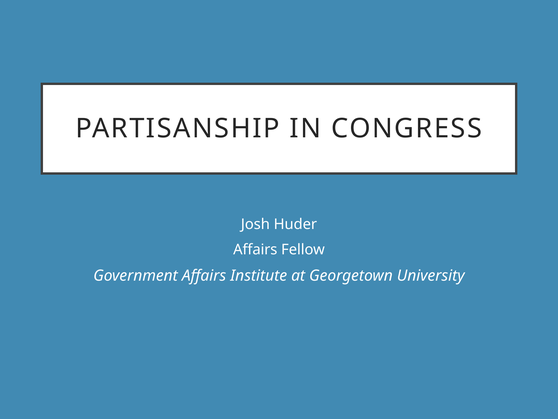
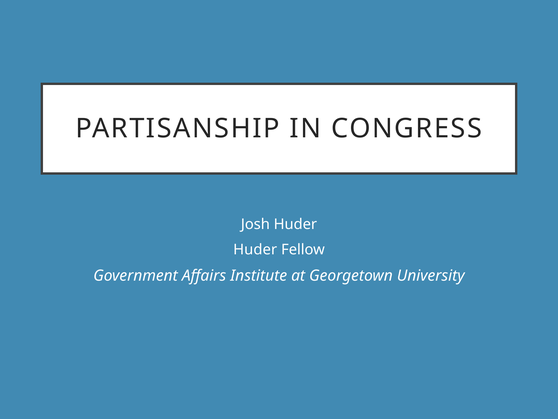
Affairs: Affairs -> Huder (255, 249)
